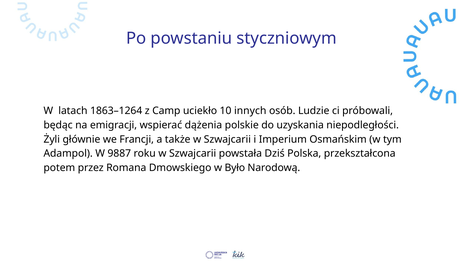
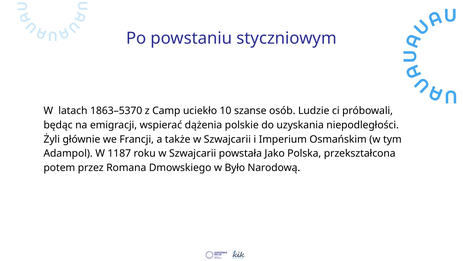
1863–1264: 1863–1264 -> 1863–5370 (116, 111)
innych: innych -> szanse (250, 111)
9887: 9887 -> 1187 (119, 153)
Dziś: Dziś -> Jako (275, 153)
